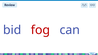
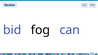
fog colour: red -> black (40, 30)
